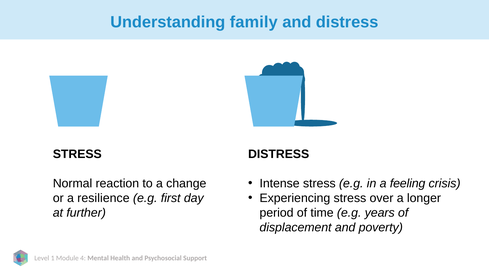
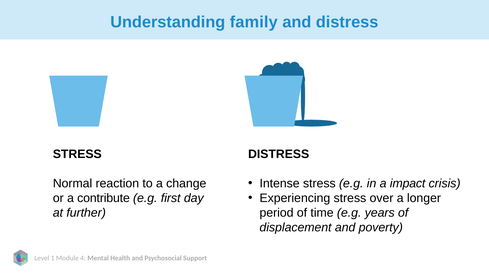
feeling: feeling -> impact (408, 183)
resilience: resilience -> contribute (104, 198)
